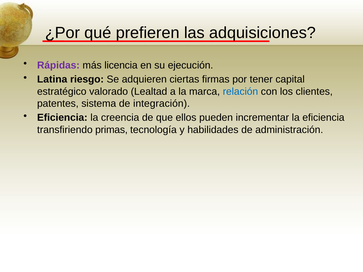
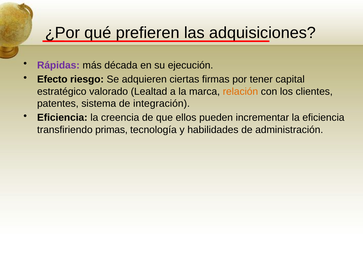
licencia: licencia -> década (121, 65)
Latina: Latina -> Efecto (52, 79)
relación colour: blue -> orange (240, 92)
